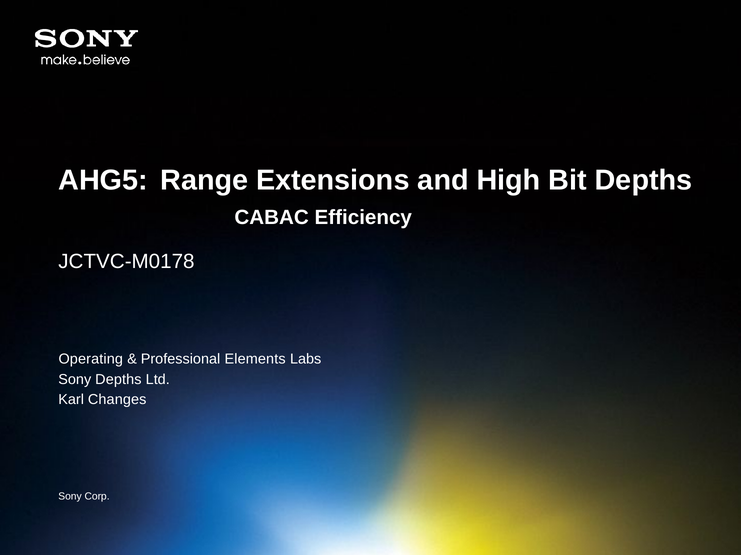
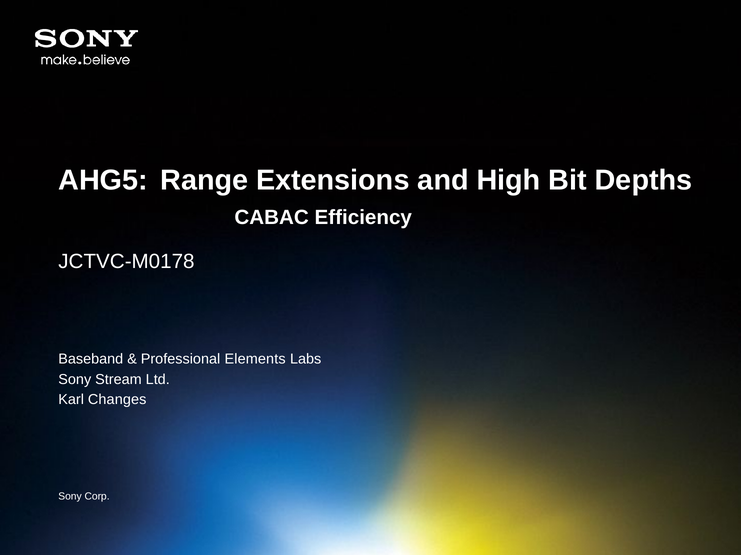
Operating: Operating -> Baseband (91, 360)
Sony Depths: Depths -> Stream (118, 380)
